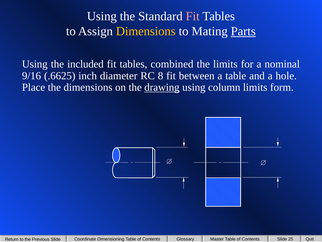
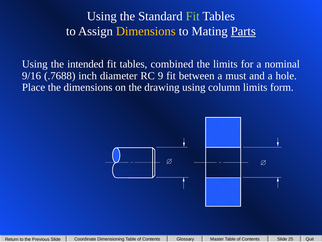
Fit colour: pink -> light green (193, 16)
included: included -> intended (85, 64)
.6625: .6625 -> .7688 (60, 76)
8: 8 -> 9 (161, 76)
a table: table -> must (236, 76)
drawing underline: present -> none (162, 87)
